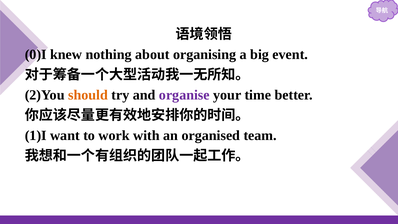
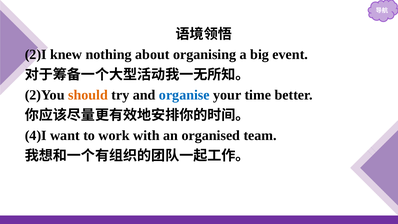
0)I: 0)I -> 2)I (36, 54)
organise colour: purple -> blue (184, 95)
1)I: 1)I -> 4)I (36, 135)
